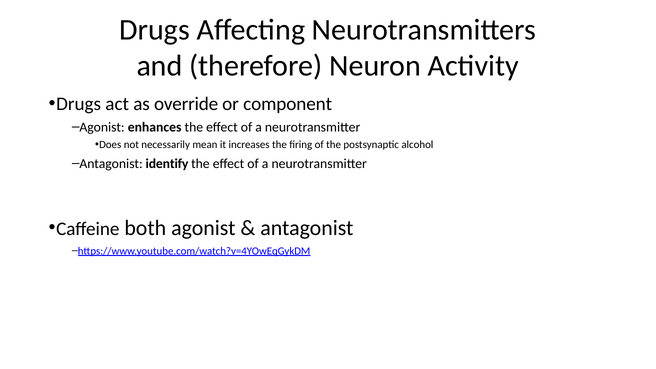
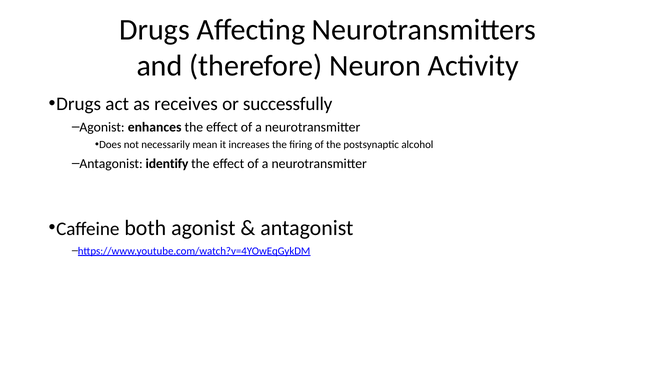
override: override -> receives (186, 104)
component: component -> successfully (288, 104)
